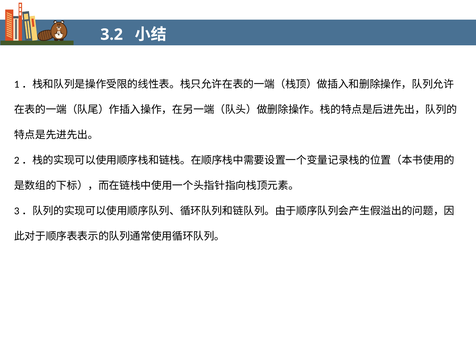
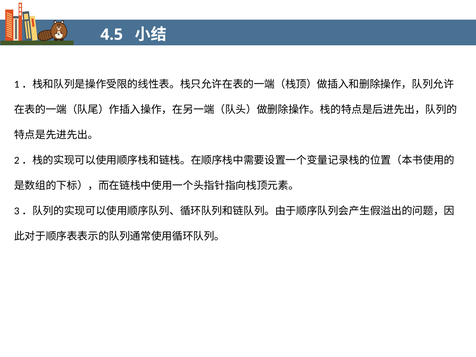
3.2: 3.2 -> 4.5 (112, 35)
